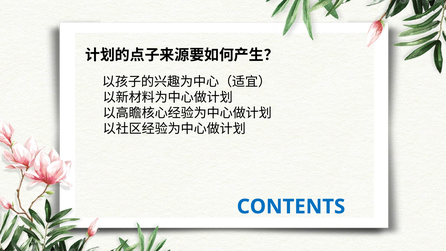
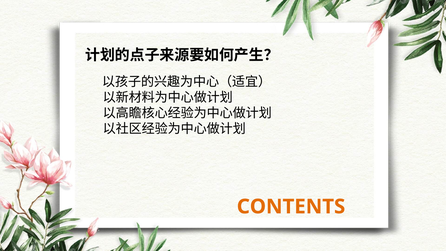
CONTENTS colour: blue -> orange (291, 207)
